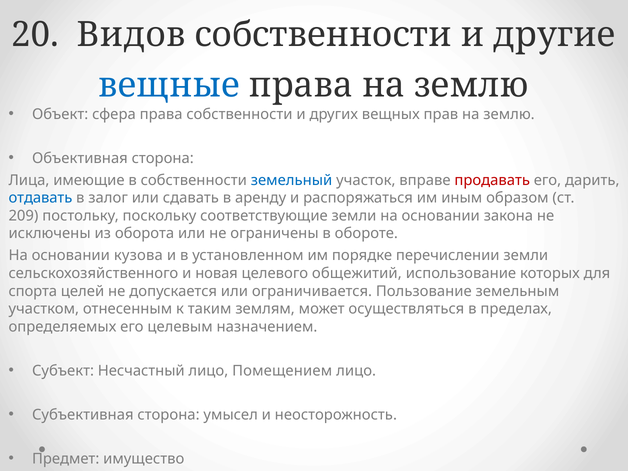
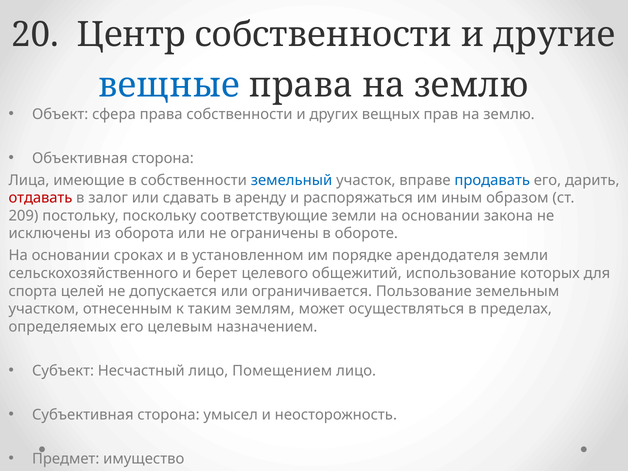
Видов: Видов -> Центр (131, 35)
продавать colour: red -> blue (492, 180)
отдавать colour: blue -> red (40, 198)
кузова: кузова -> сроках (138, 256)
перечислении: перечислении -> арендодателя (448, 256)
новая: новая -> берет (216, 273)
